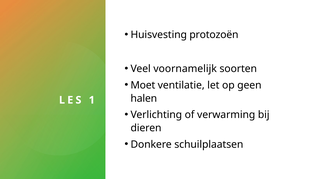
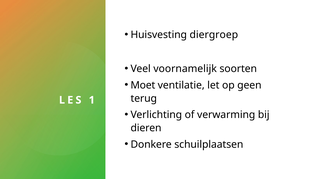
protozoën: protozoën -> diergroep (214, 35)
halen: halen -> terug (144, 98)
